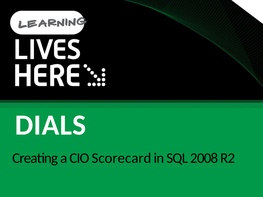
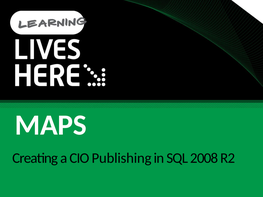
DIALS: DIALS -> MAPS (51, 125)
Scorecard: Scorecard -> Publishing (122, 158)
